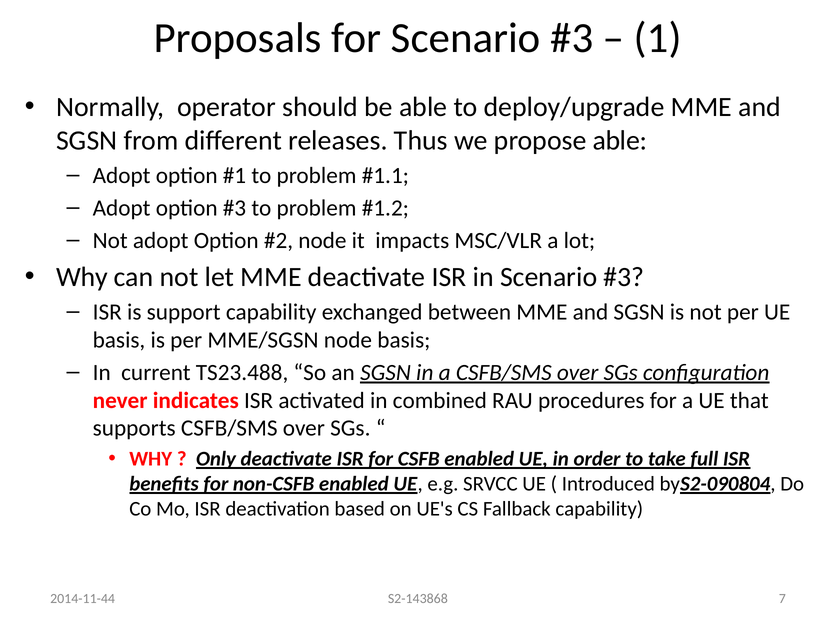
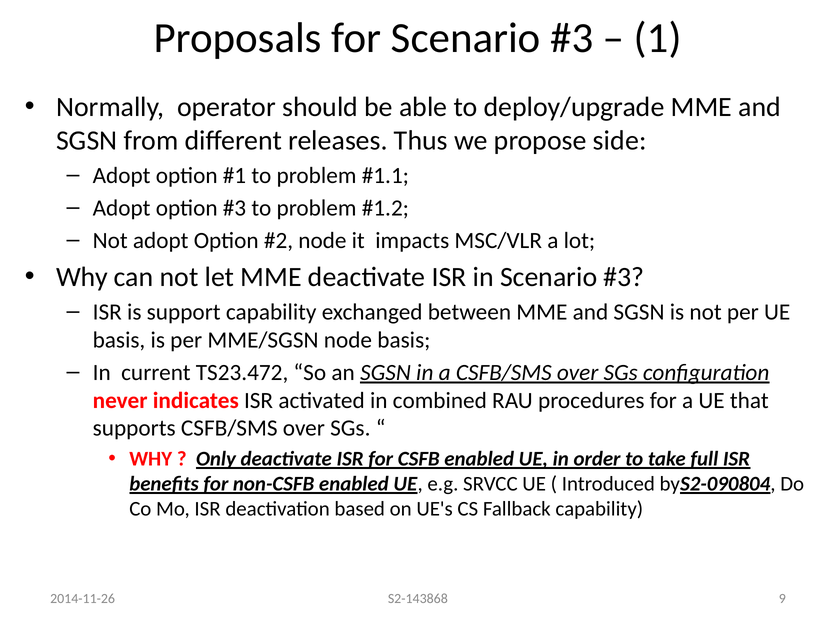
propose able: able -> side (620, 140)
TS23.488: TS23.488 -> TS23.472 (242, 372)
7: 7 -> 9 (782, 599)
2014-11-44: 2014-11-44 -> 2014-11-26 (83, 599)
